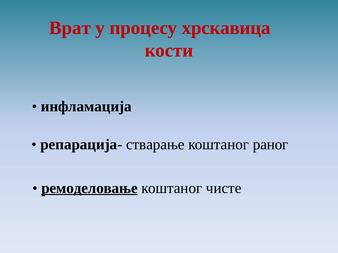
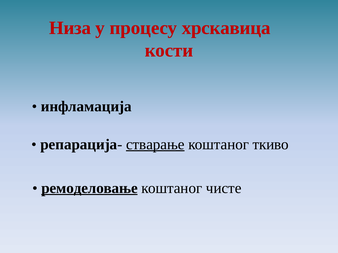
Врат: Врат -> Низа (70, 28)
стварање underline: none -> present (155, 145)
раног: раног -> ткиво (271, 145)
